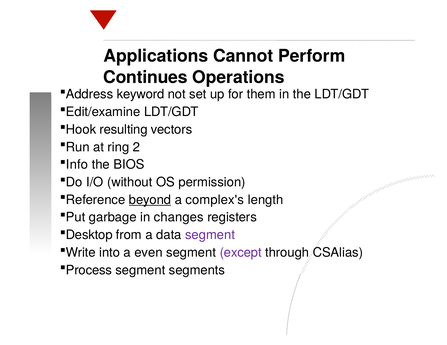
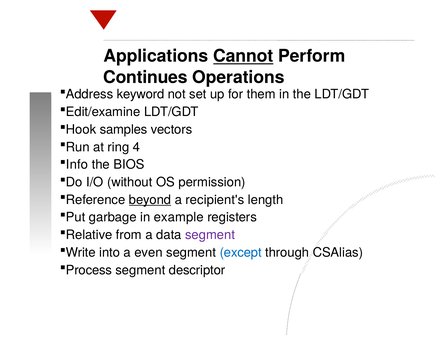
Cannot underline: none -> present (243, 56)
resulting: resulting -> samples (124, 129)
2: 2 -> 4 (136, 147)
complex's: complex's -> recipient's (215, 199)
changes: changes -> example (179, 217)
Desktop: Desktop -> Relative (89, 235)
except colour: purple -> blue (241, 252)
segments: segments -> descriptor (197, 270)
